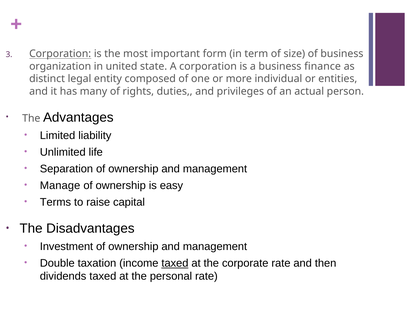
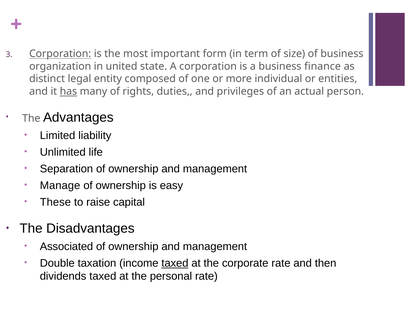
has underline: none -> present (68, 92)
Terms: Terms -> These (55, 202)
Investment: Investment -> Associated (66, 247)
